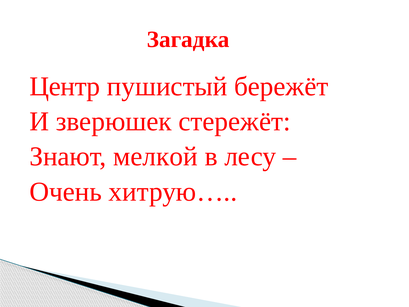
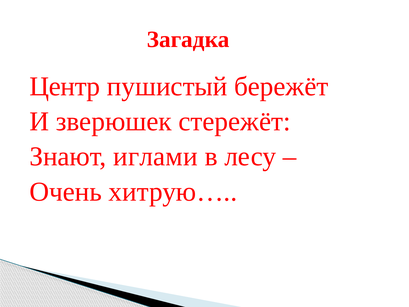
мелкой: мелкой -> иглами (155, 157)
